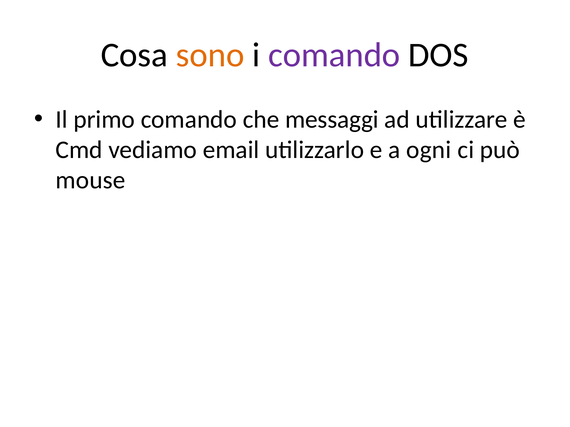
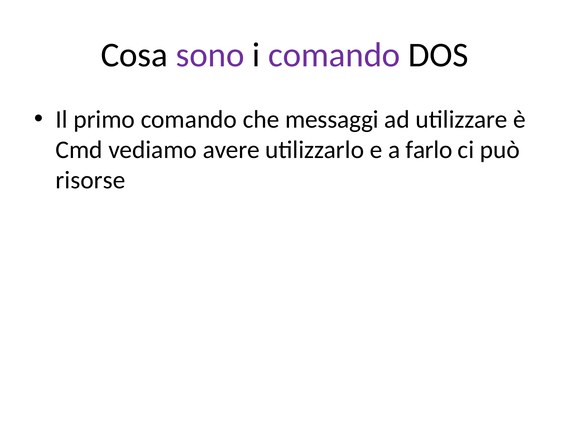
sono colour: orange -> purple (210, 55)
email: email -> avere (231, 150)
ogni: ogni -> farlo (429, 150)
mouse: mouse -> risorse (90, 180)
